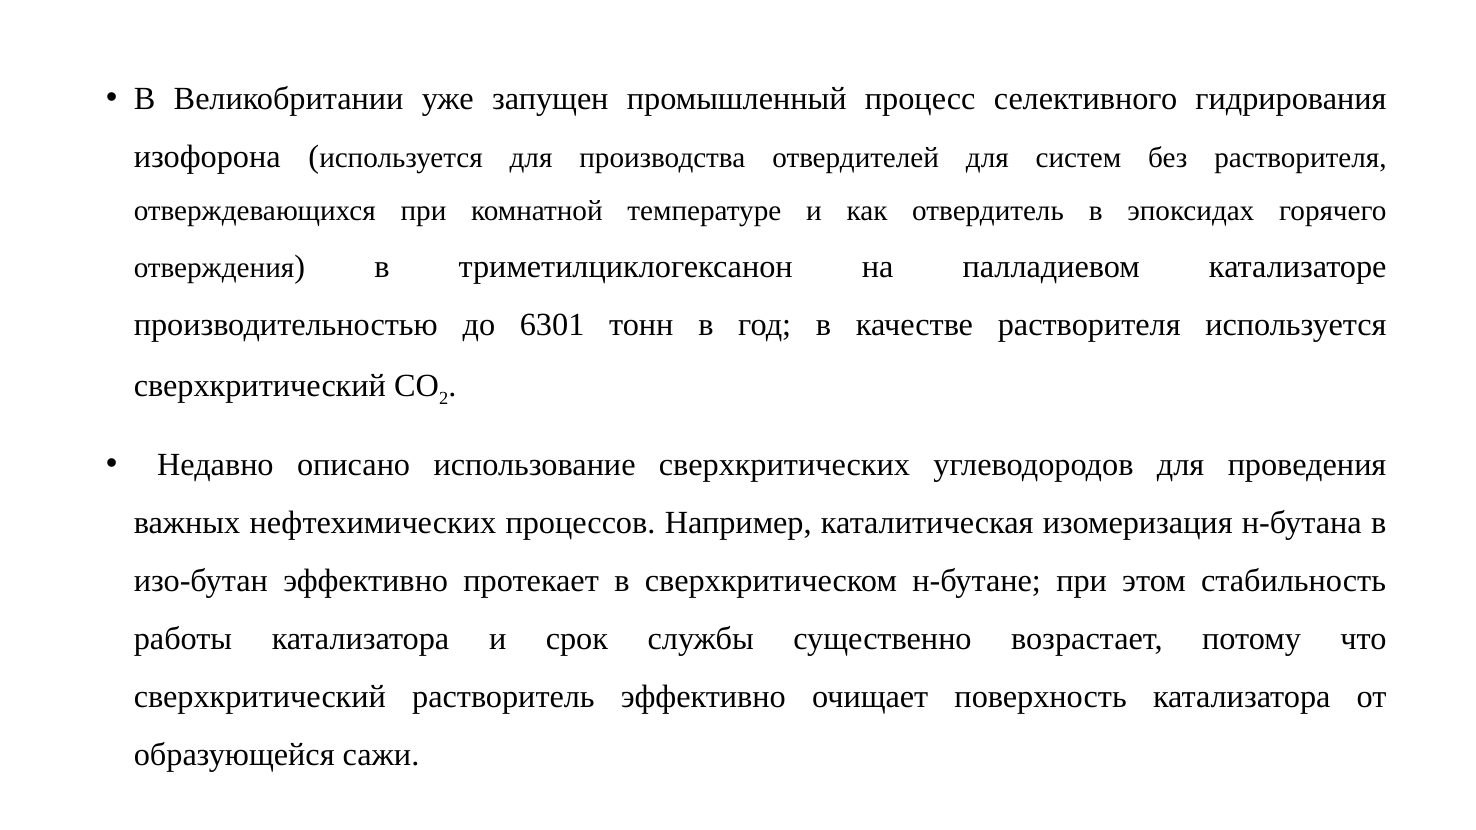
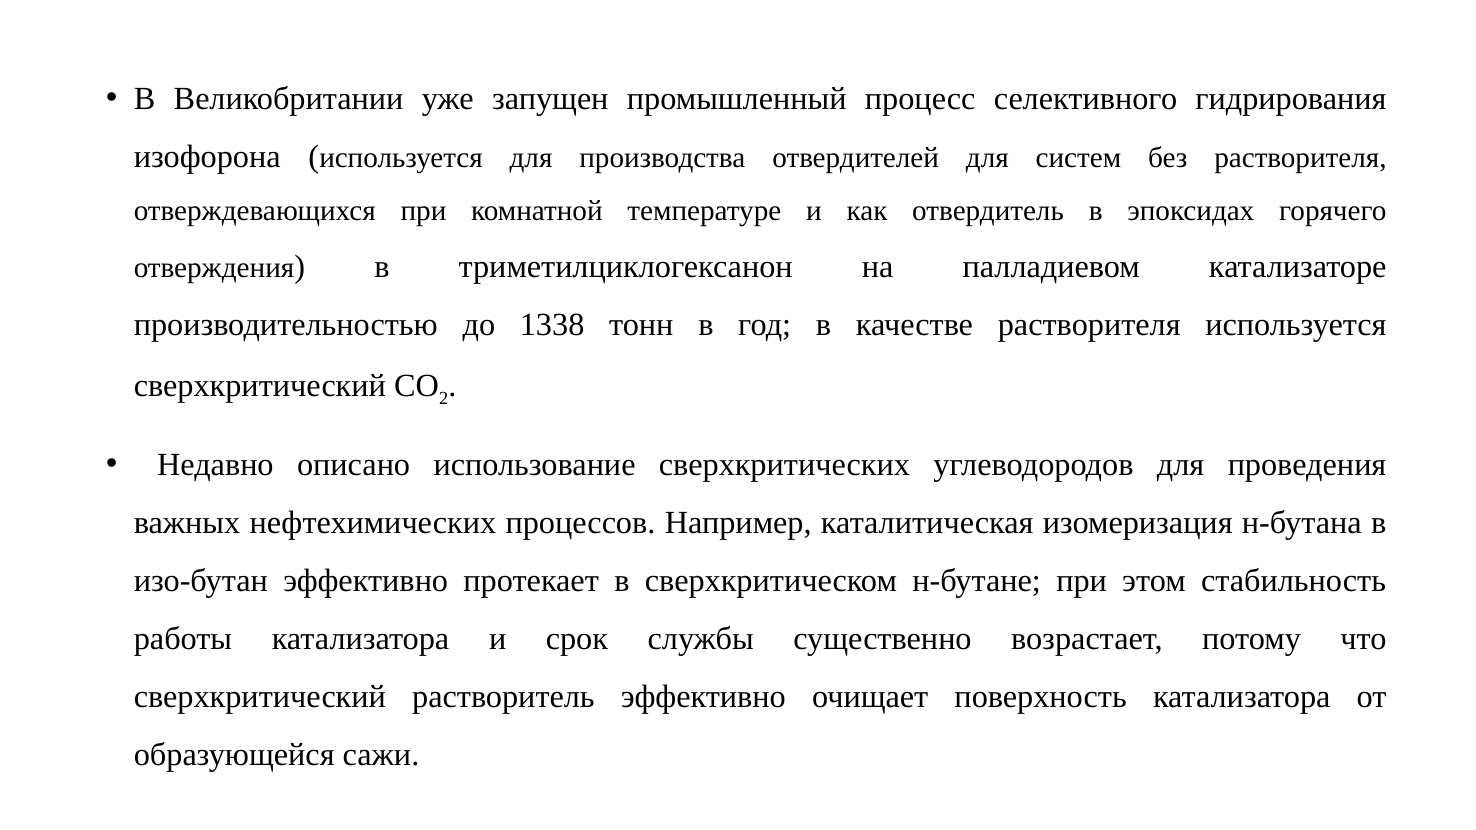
6301: 6301 -> 1338 (552, 325)
